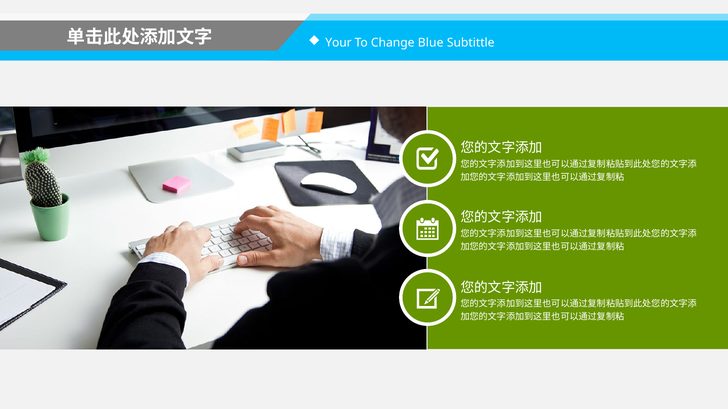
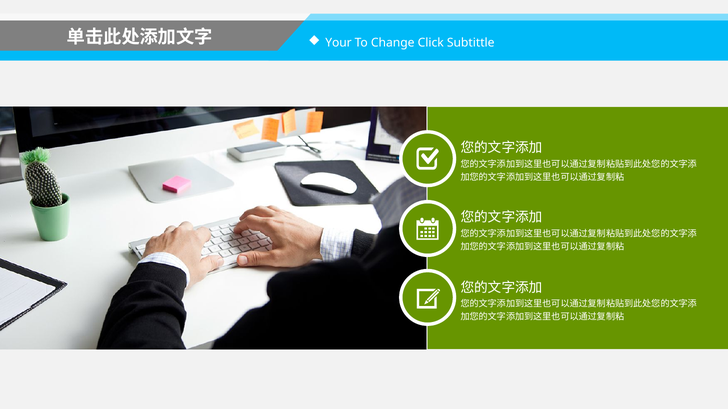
Blue: Blue -> Click (431, 43)
